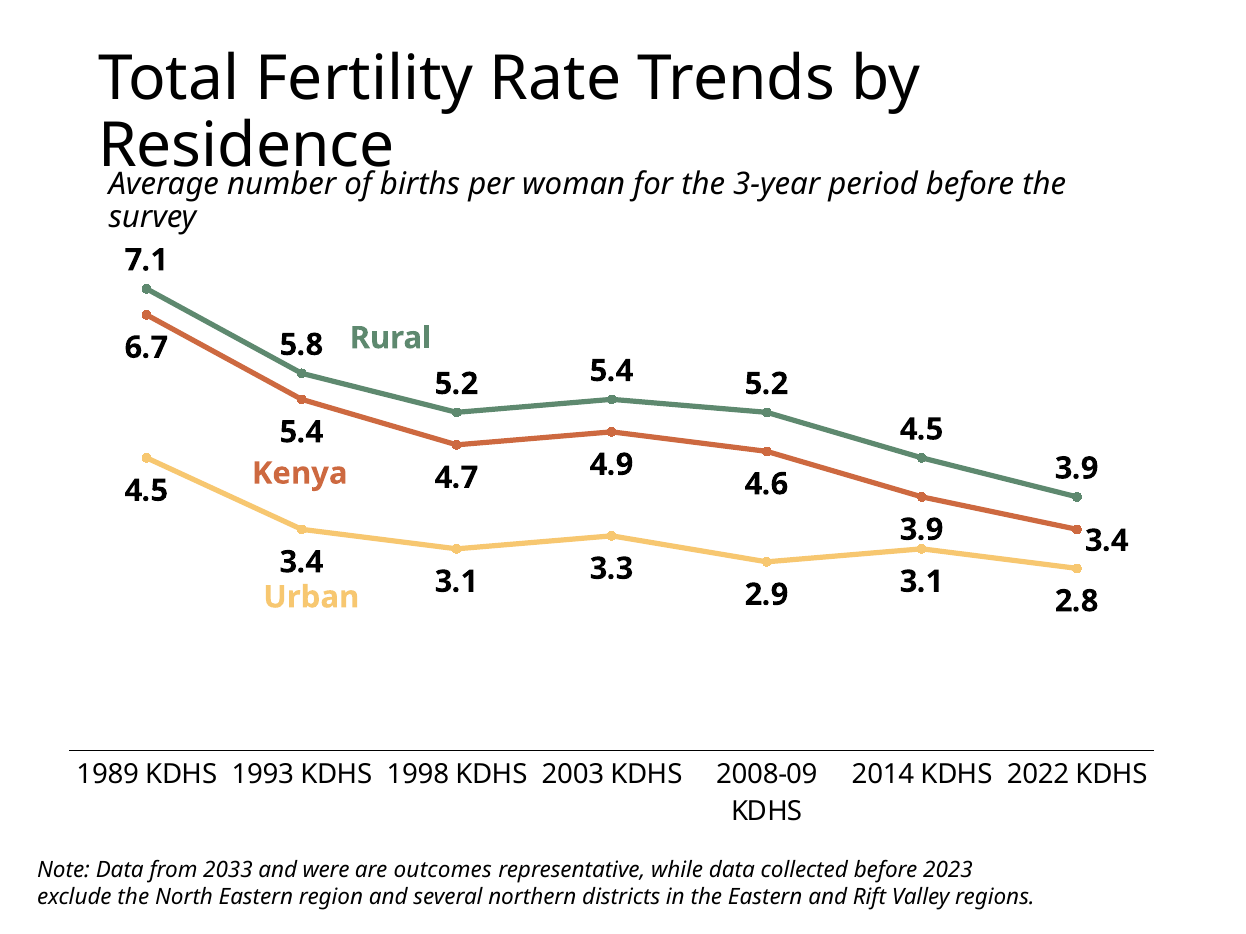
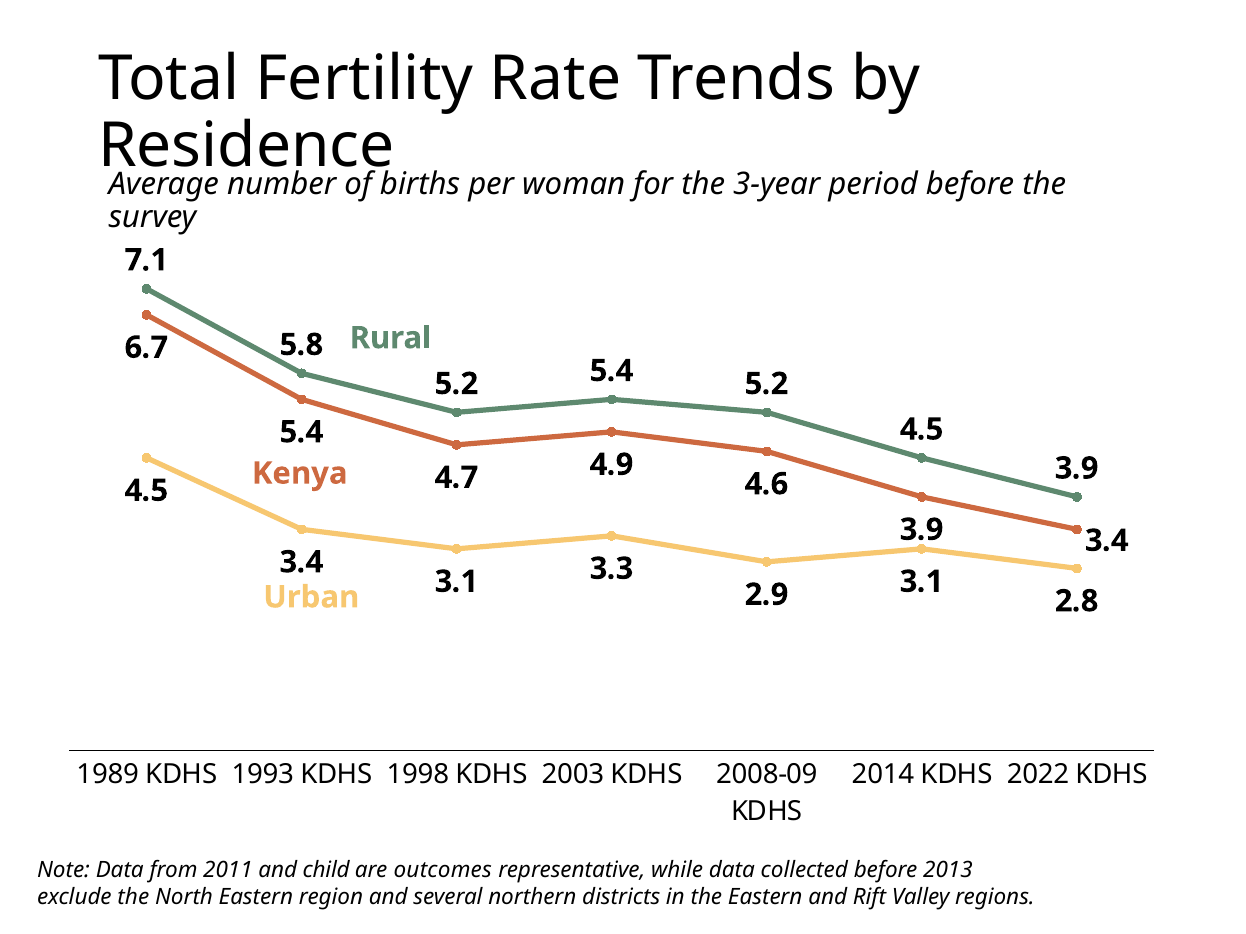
2033: 2033 -> 2011 (228, 871)
were: were -> child (326, 871)
2023: 2023 -> 2013 (948, 871)
